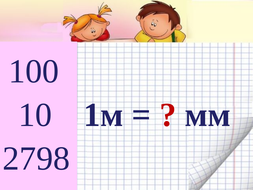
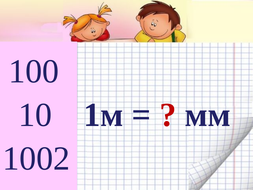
2798: 2798 -> 1002 (36, 158)
